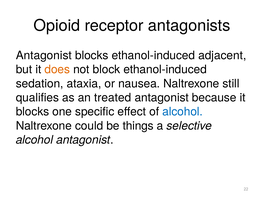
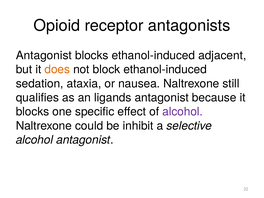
treated: treated -> ligands (113, 98)
alcohol colour: blue -> purple (183, 112)
things: things -> inhibit (138, 126)
